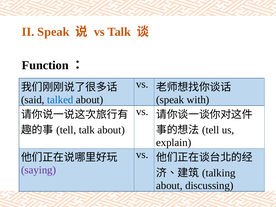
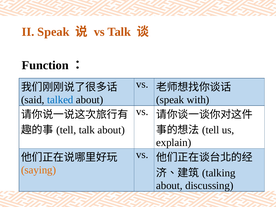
saying colour: purple -> orange (39, 170)
